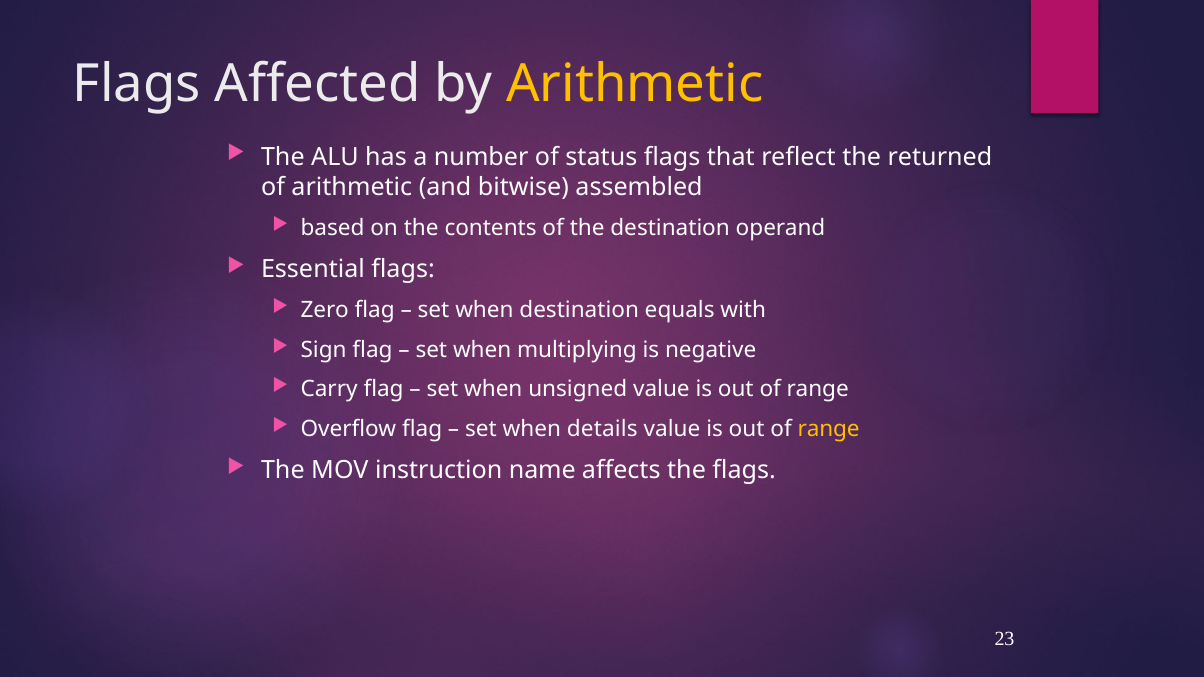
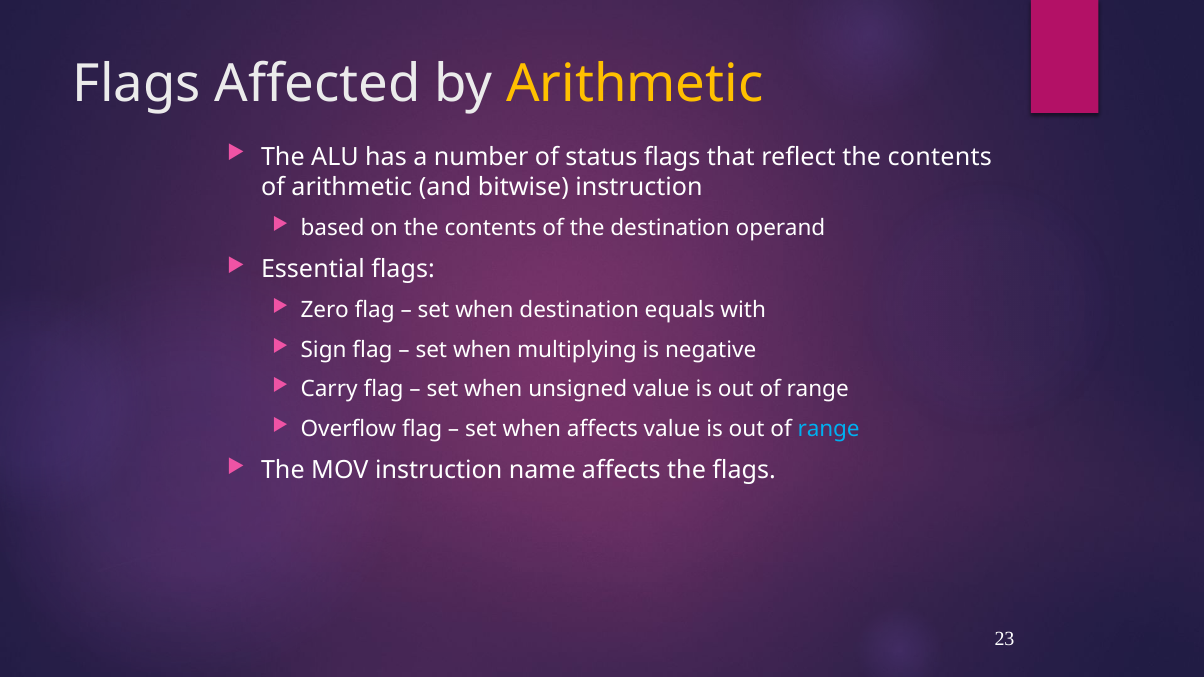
reflect the returned: returned -> contents (940, 157)
bitwise assembled: assembled -> instruction (639, 187)
when details: details -> affects (602, 429)
range colour: yellow -> light blue (829, 429)
